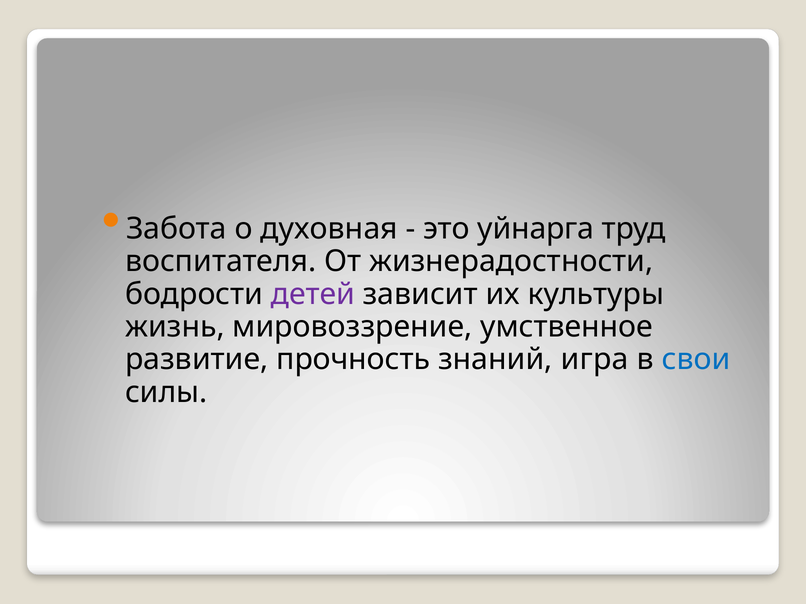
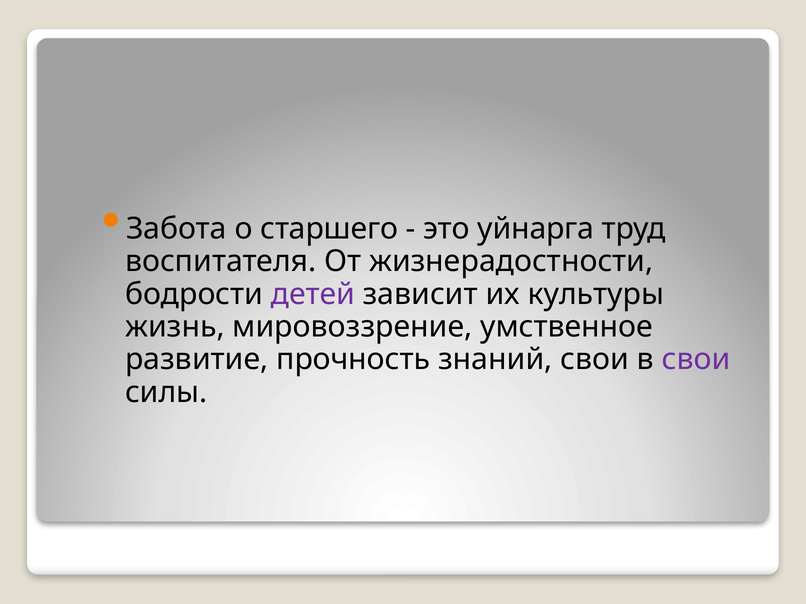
духовная: духовная -> старшего (329, 229)
знаний игра: игра -> свои (595, 360)
свои colour: blue -> purple (696, 360)
